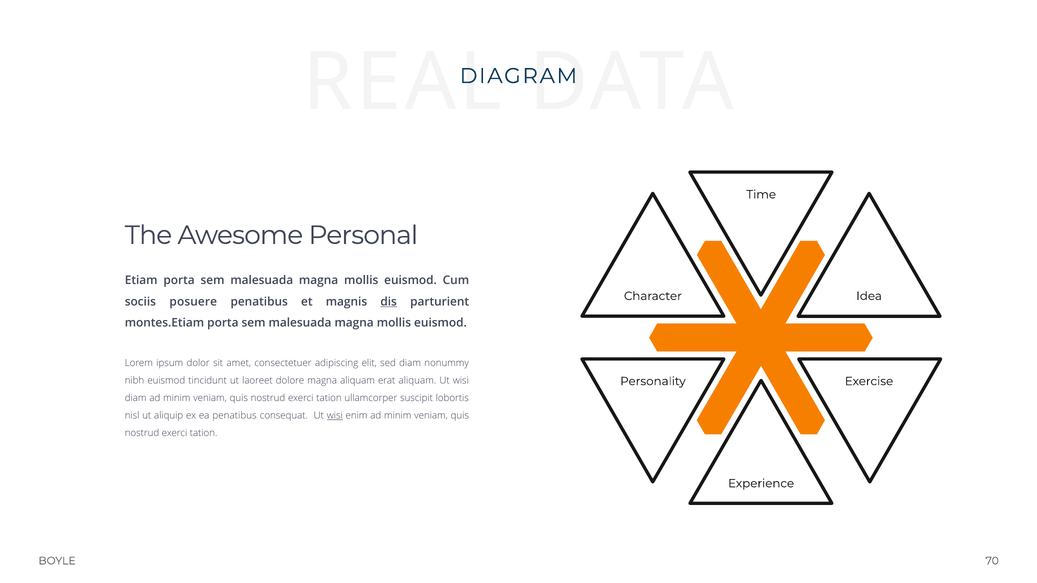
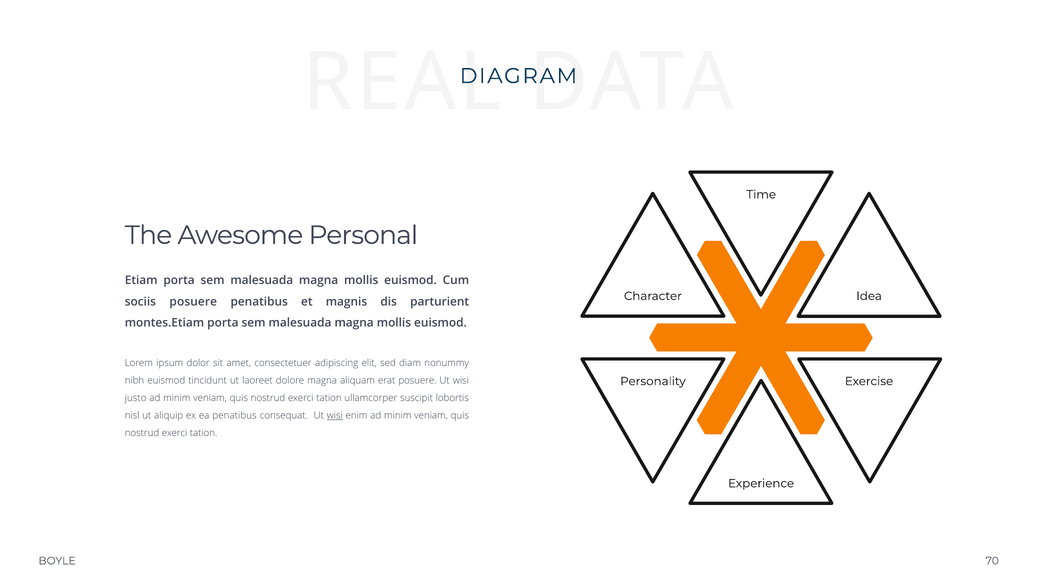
dis underline: present -> none (389, 302)
erat aliquam: aliquam -> posuere (417, 381)
diam: diam -> justo (136, 398)
